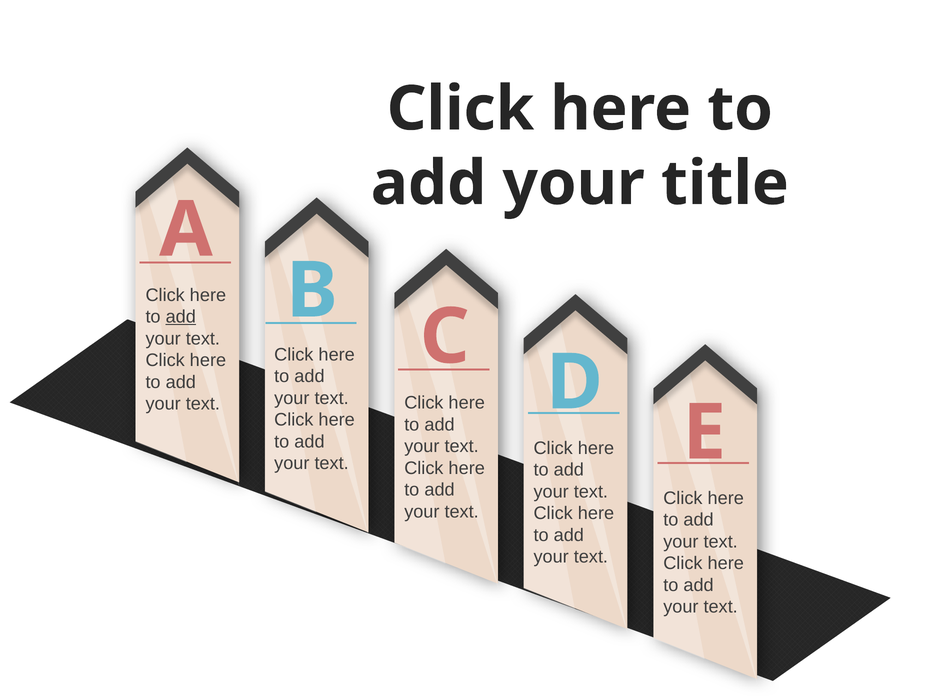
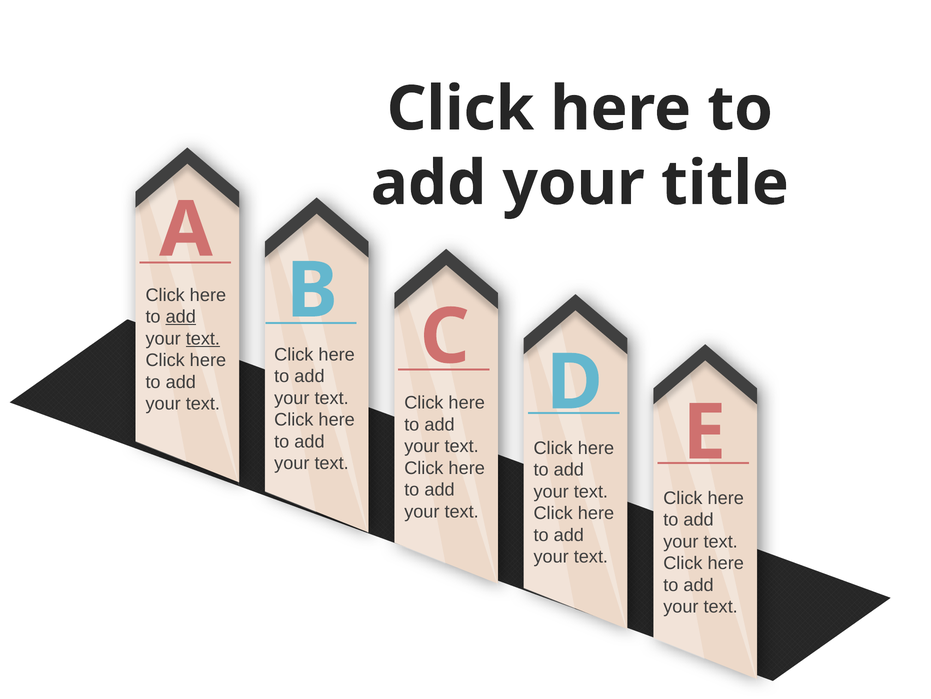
text underline: none -> present (203, 338)
